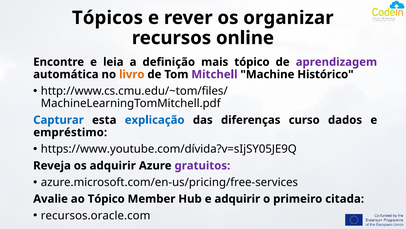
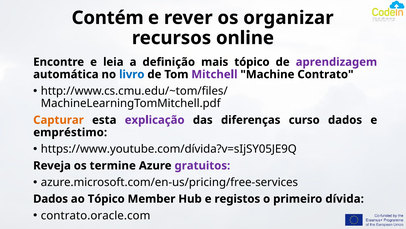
Tópicos: Tópicos -> Contém (108, 18)
livro colour: orange -> blue (132, 74)
Histórico: Histórico -> Contrato (325, 74)
Capturar colour: blue -> orange (58, 120)
explicação colour: blue -> purple (155, 120)
os adquirir: adquirir -> termine (113, 165)
Avalie: Avalie -> Dados (51, 198)
e adquirir: adquirir -> registos (237, 198)
citada: citada -> dívida (345, 198)
recursos.oracle.com: recursos.oracle.com -> contrato.oracle.com (96, 215)
